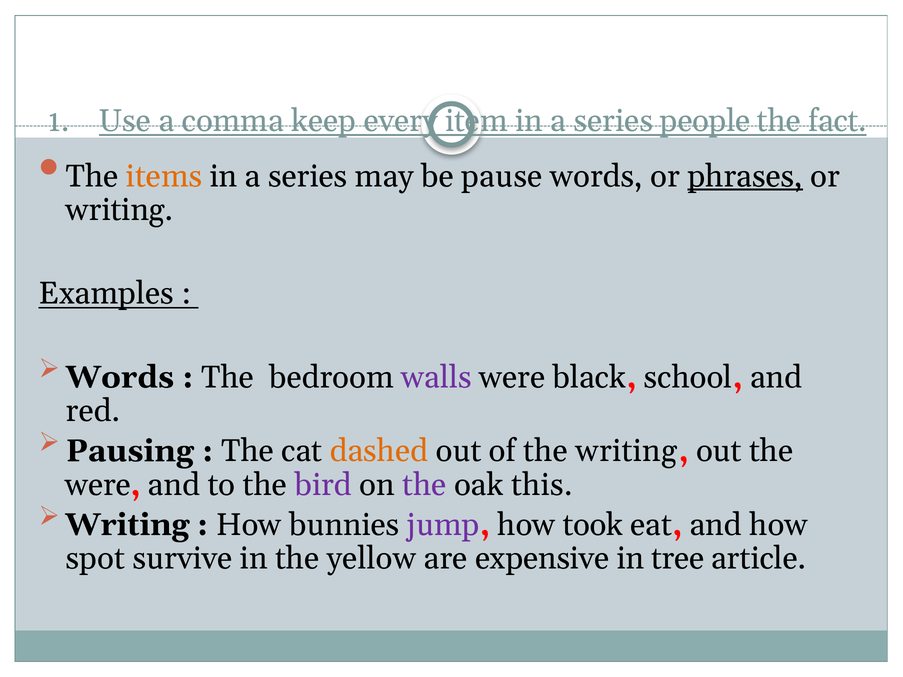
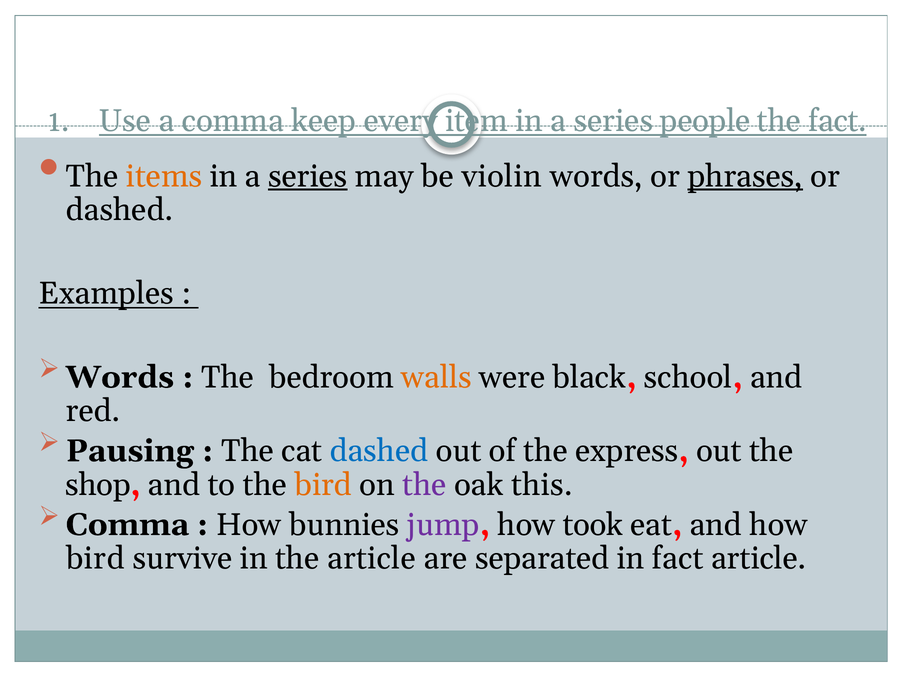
series underline: none -> present (308, 176)
pause: pause -> violin (502, 176)
writing: writing -> dashed (119, 210)
walls colour: purple -> orange (436, 377)
dashed colour: orange -> blue (379, 451)
the writing: writing -> express (627, 451)
were: were -> shop (98, 485)
bird colour: purple -> orange (323, 485)
Writing: Writing -> Comma (127, 525)
spot: spot -> bird (95, 559)
the yellow: yellow -> article (371, 559)
expensive: expensive -> separated (542, 559)
in tree: tree -> fact (678, 559)
